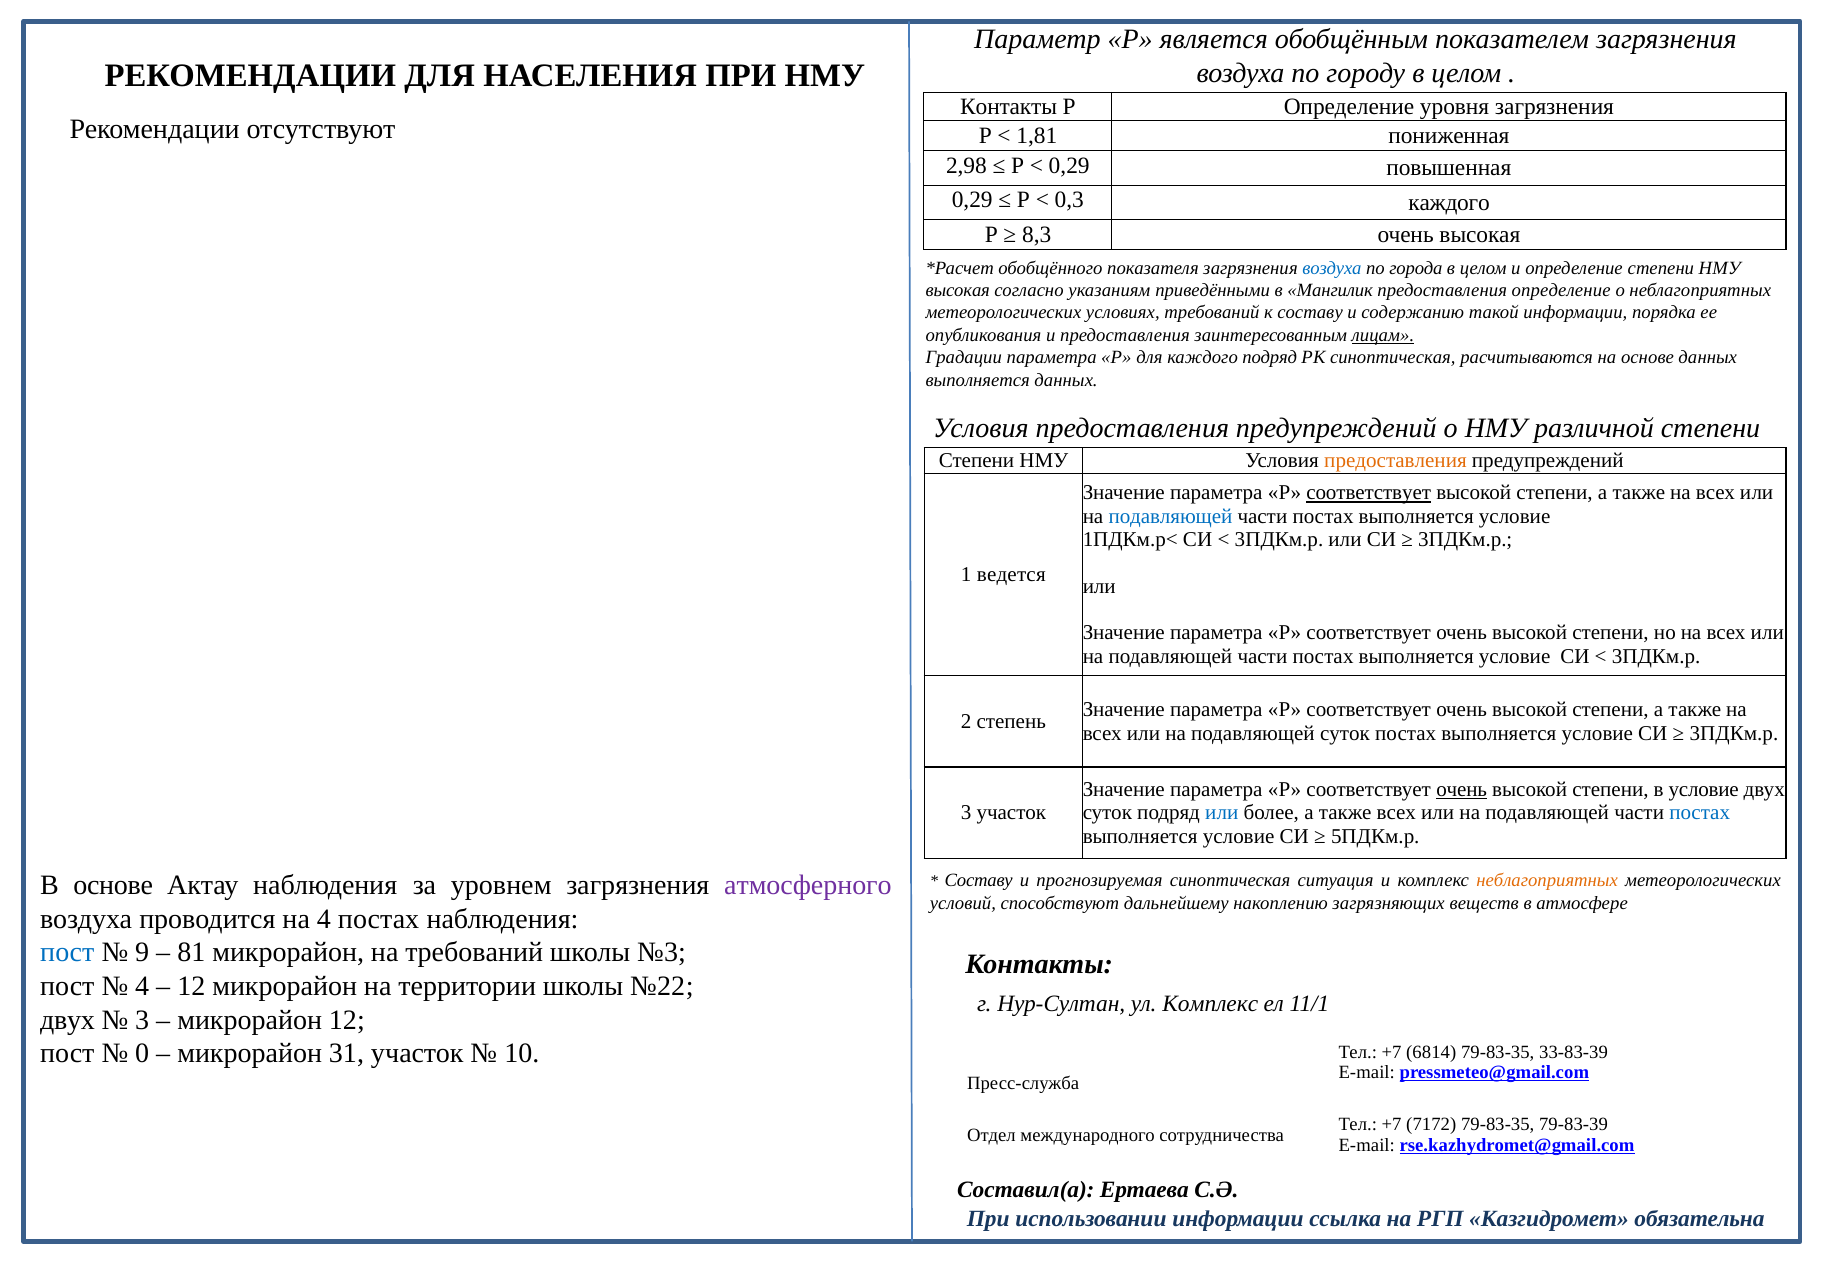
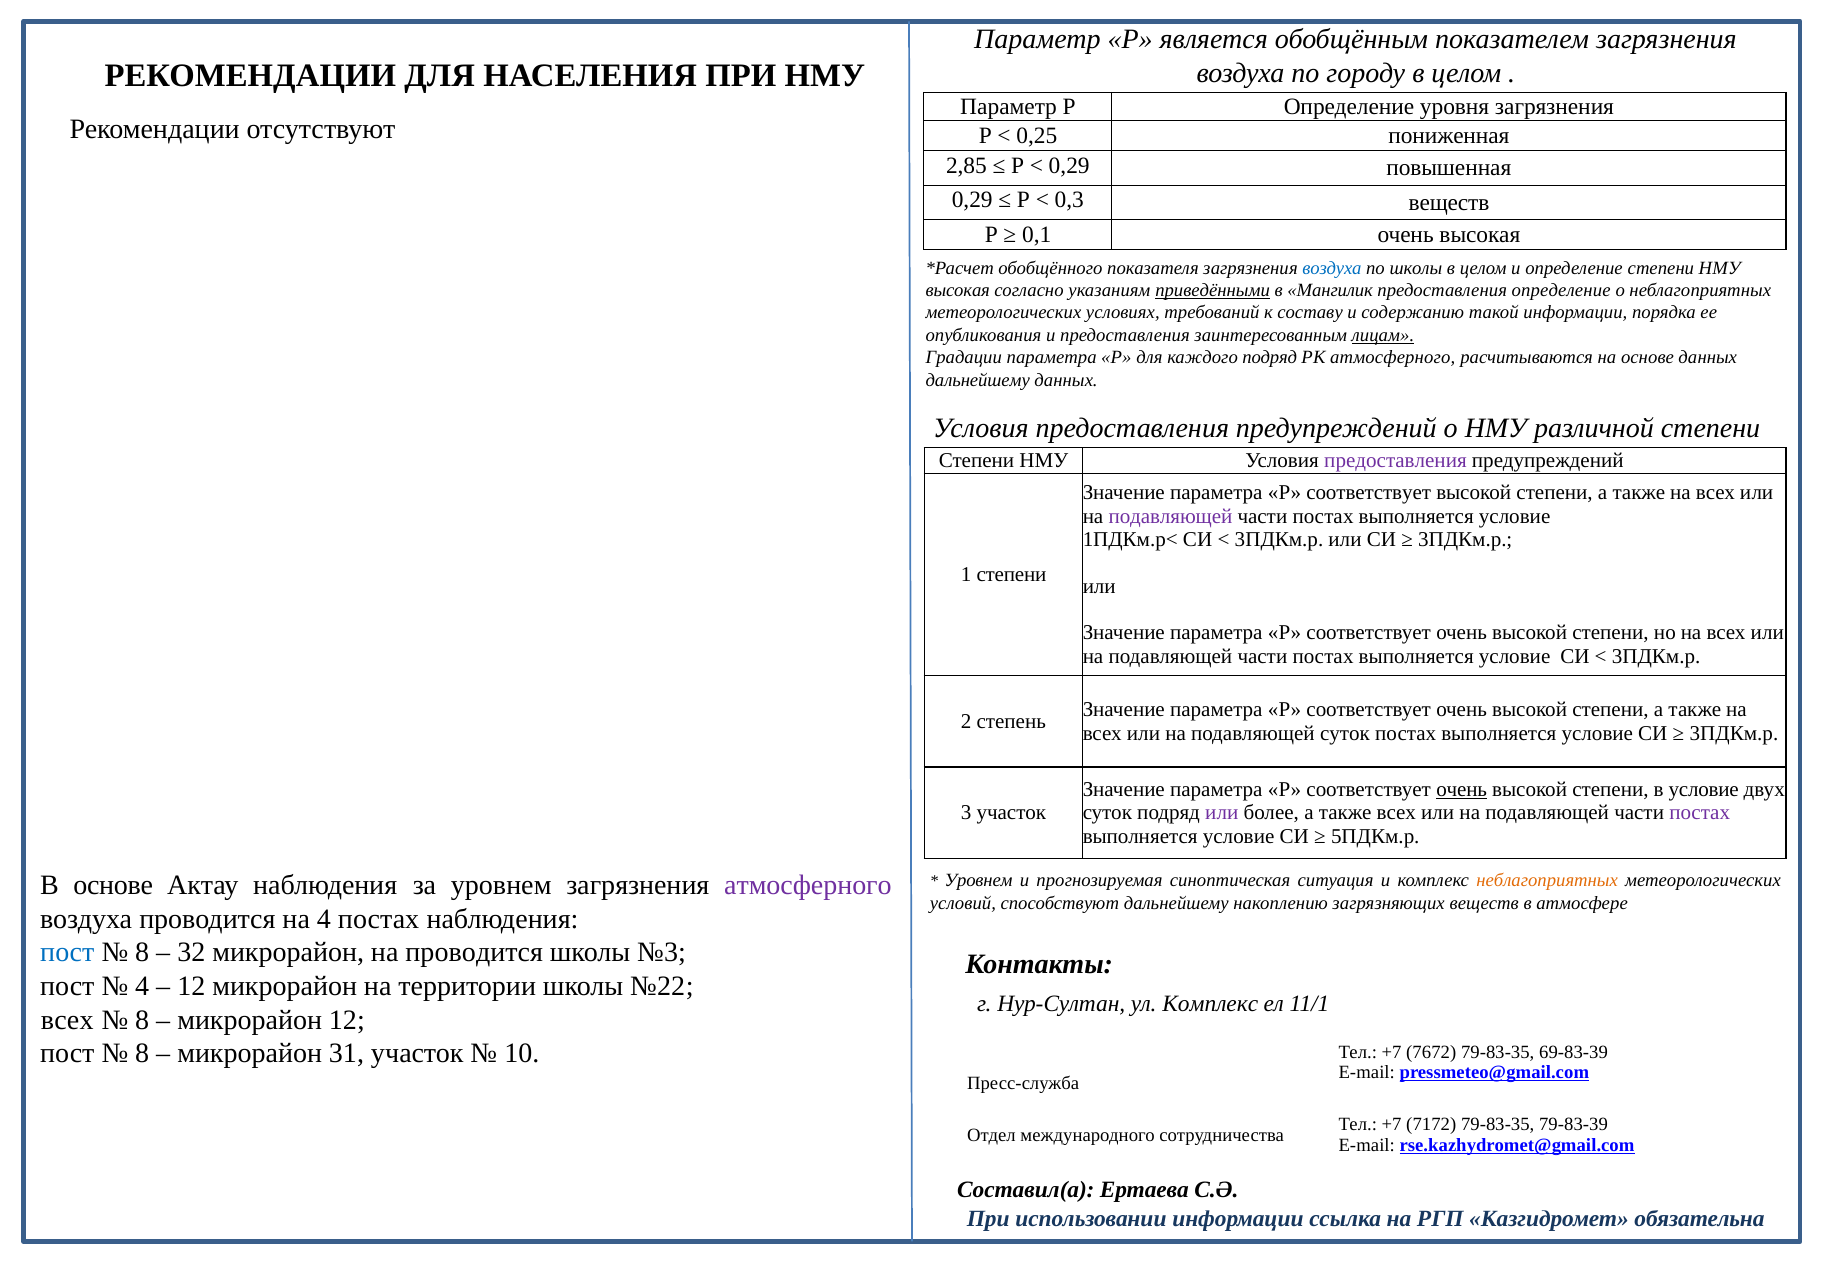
Контакты: Контакты -> Параметр (1009, 107)
1,81: 1,81 -> 0,25 (1037, 135)
2,98: 2,98 -> 2,85 (966, 165)
0,3 каждого: каждого -> веществ (1449, 203)
8,3: 8,3 -> 0,1 (1037, 234)
по города: города -> школы (1416, 268)
приведёнными underline: none -> present (1213, 290)
РК синоптическая: синоптическая -> атмосферного (1393, 358)
выполняется: выполняется -> дальнейшему (978, 380)
предоставления colour: orange -> purple (1395, 460)
соответствует underline: present -> none (1369, 493)
подавляющей colour: blue -> purple (1170, 516)
1 ведется: ведется -> степени (1011, 575)
или colour: blue -> purple (1222, 813)
постах colour: blue -> purple (1700, 813)
Составу: Составу -> Уровнем (979, 880)
9: 9 -> 8 (142, 952)
81: 81 -> 32 (191, 952)
на требований: требований -> проводится (474, 952)
двух: двух -> всех (67, 1020)
3: 3 -> 8 (142, 1020)
0: 0 -> 8 (142, 1053)
6814: 6814 -> 7672 (1431, 1052)
33-83-39: 33-83-39 -> 69-83-39 (1574, 1052)
